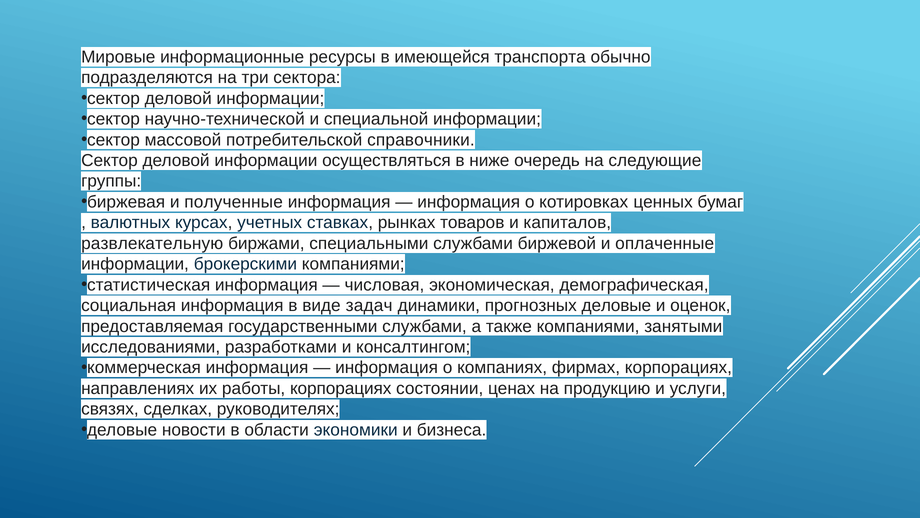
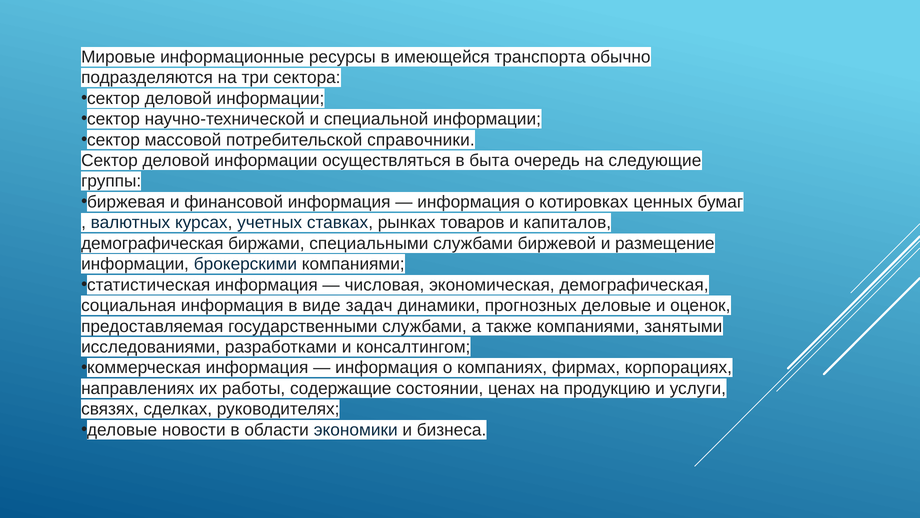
ниже: ниже -> быта (489, 160)
полученные: полученные -> финансовой (234, 202)
развлекательную: развлекательную -> демографическая (152, 243)
оплаченные: оплаченные -> размещение (665, 243)
работы корпорациях: корпорациях -> содержащие (341, 388)
